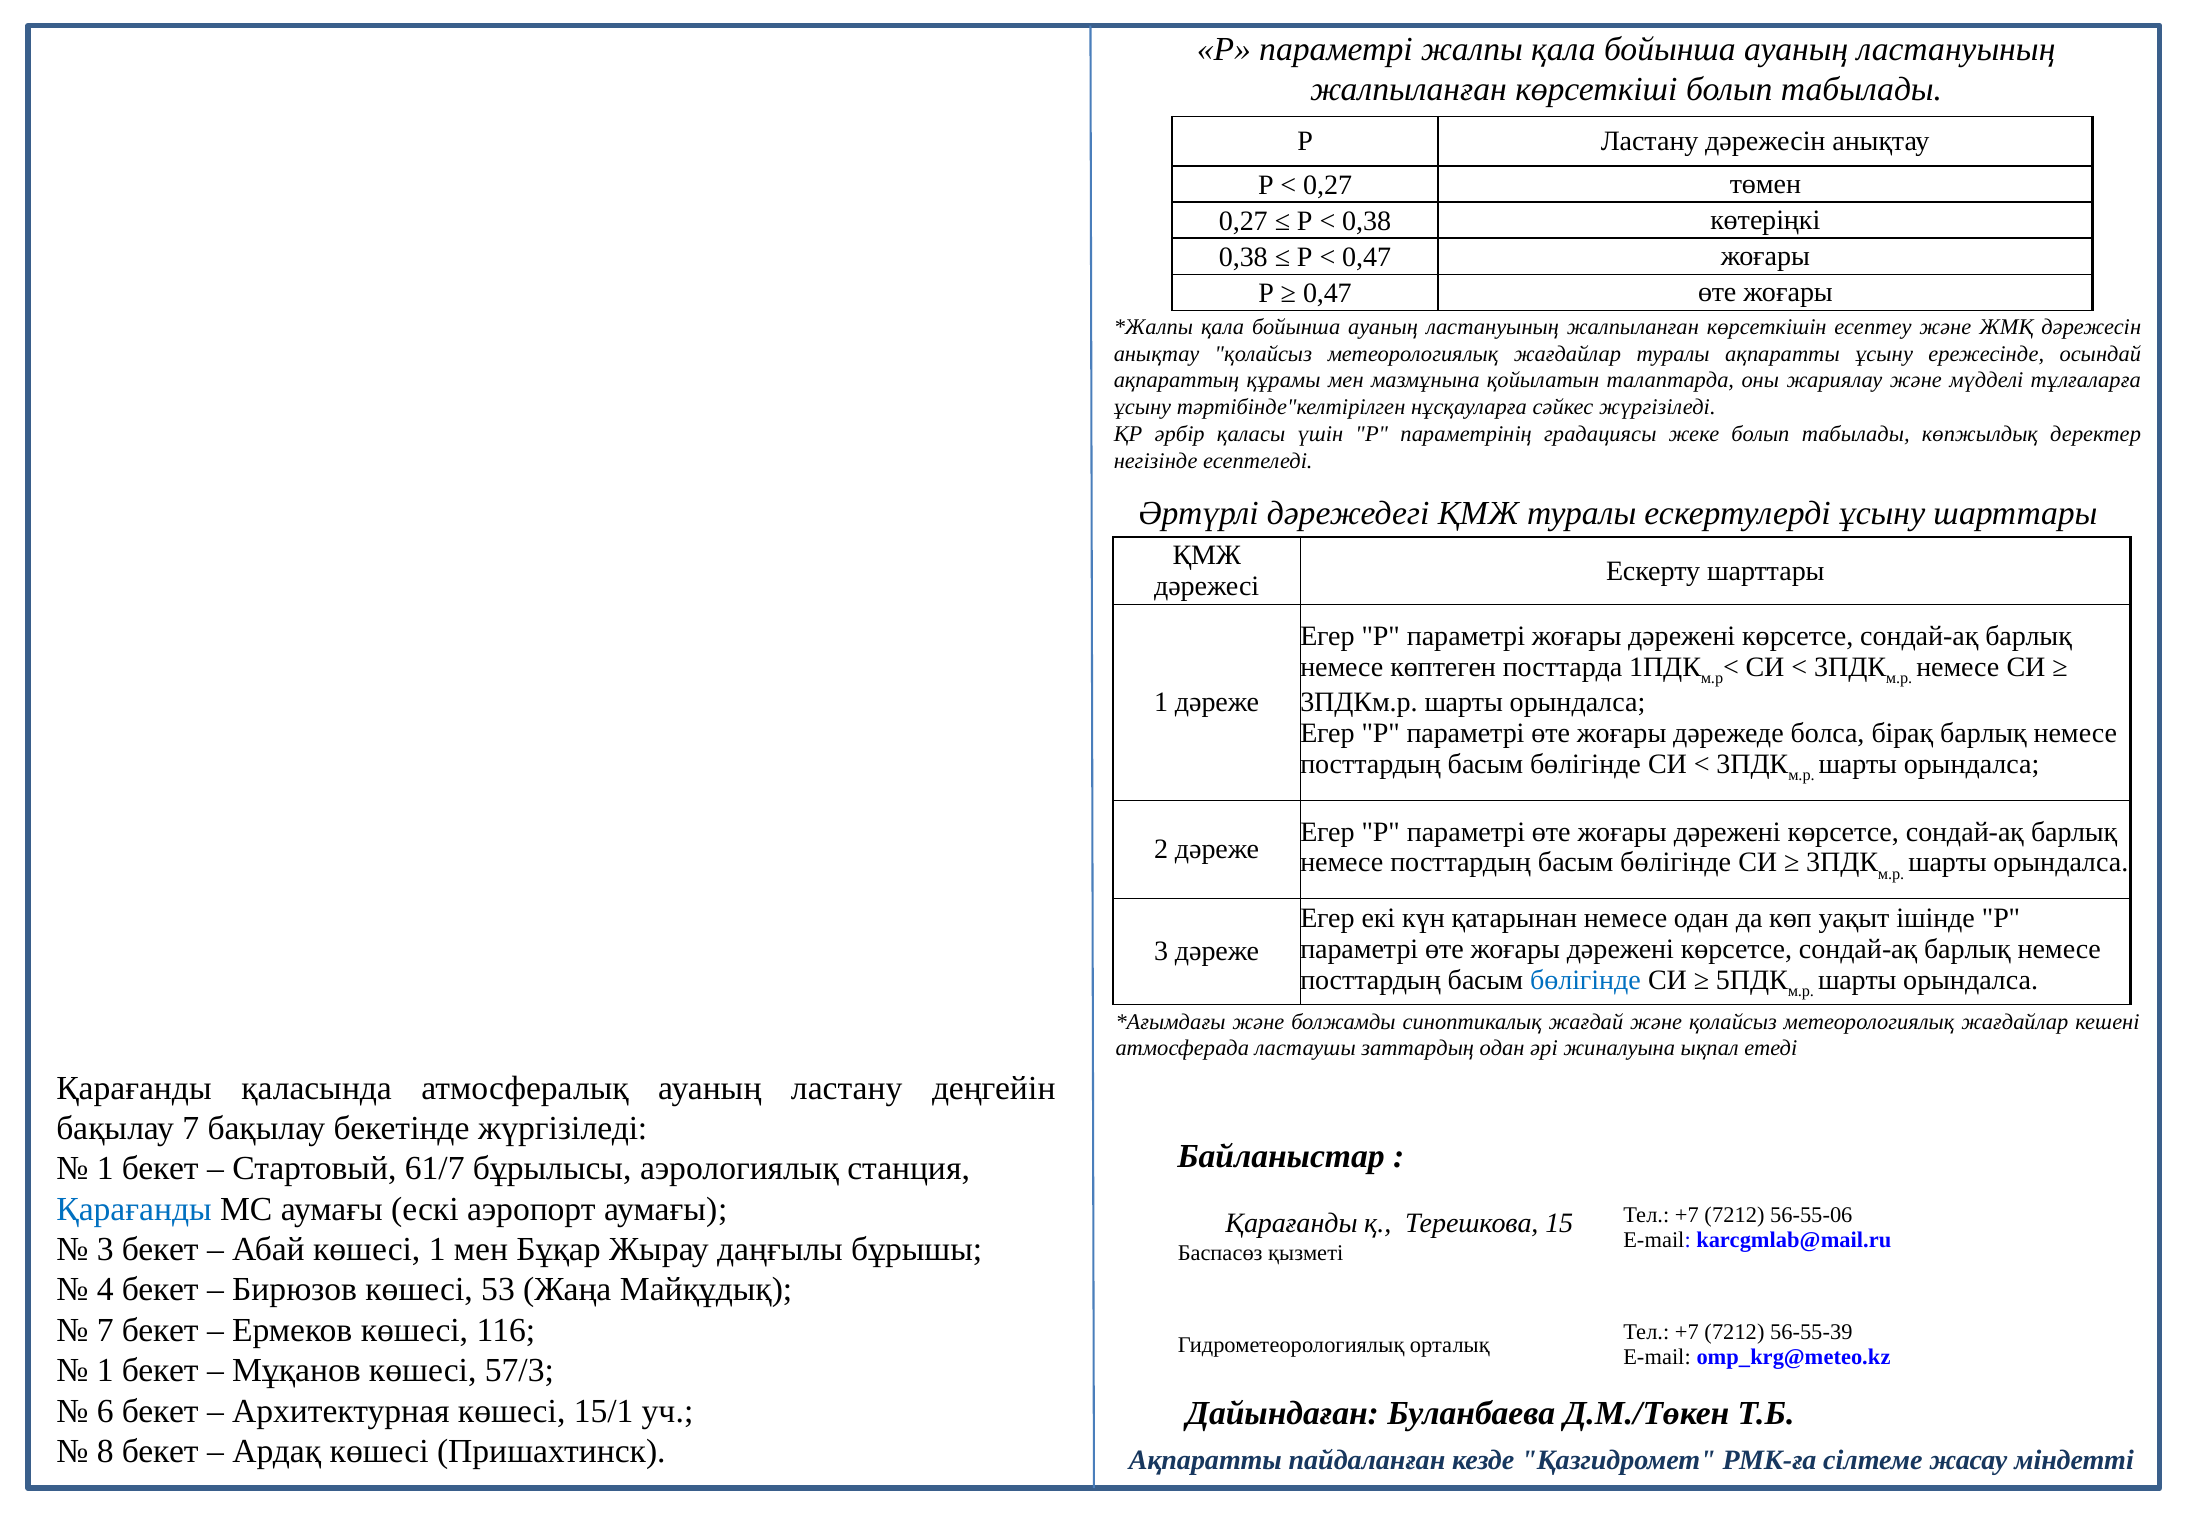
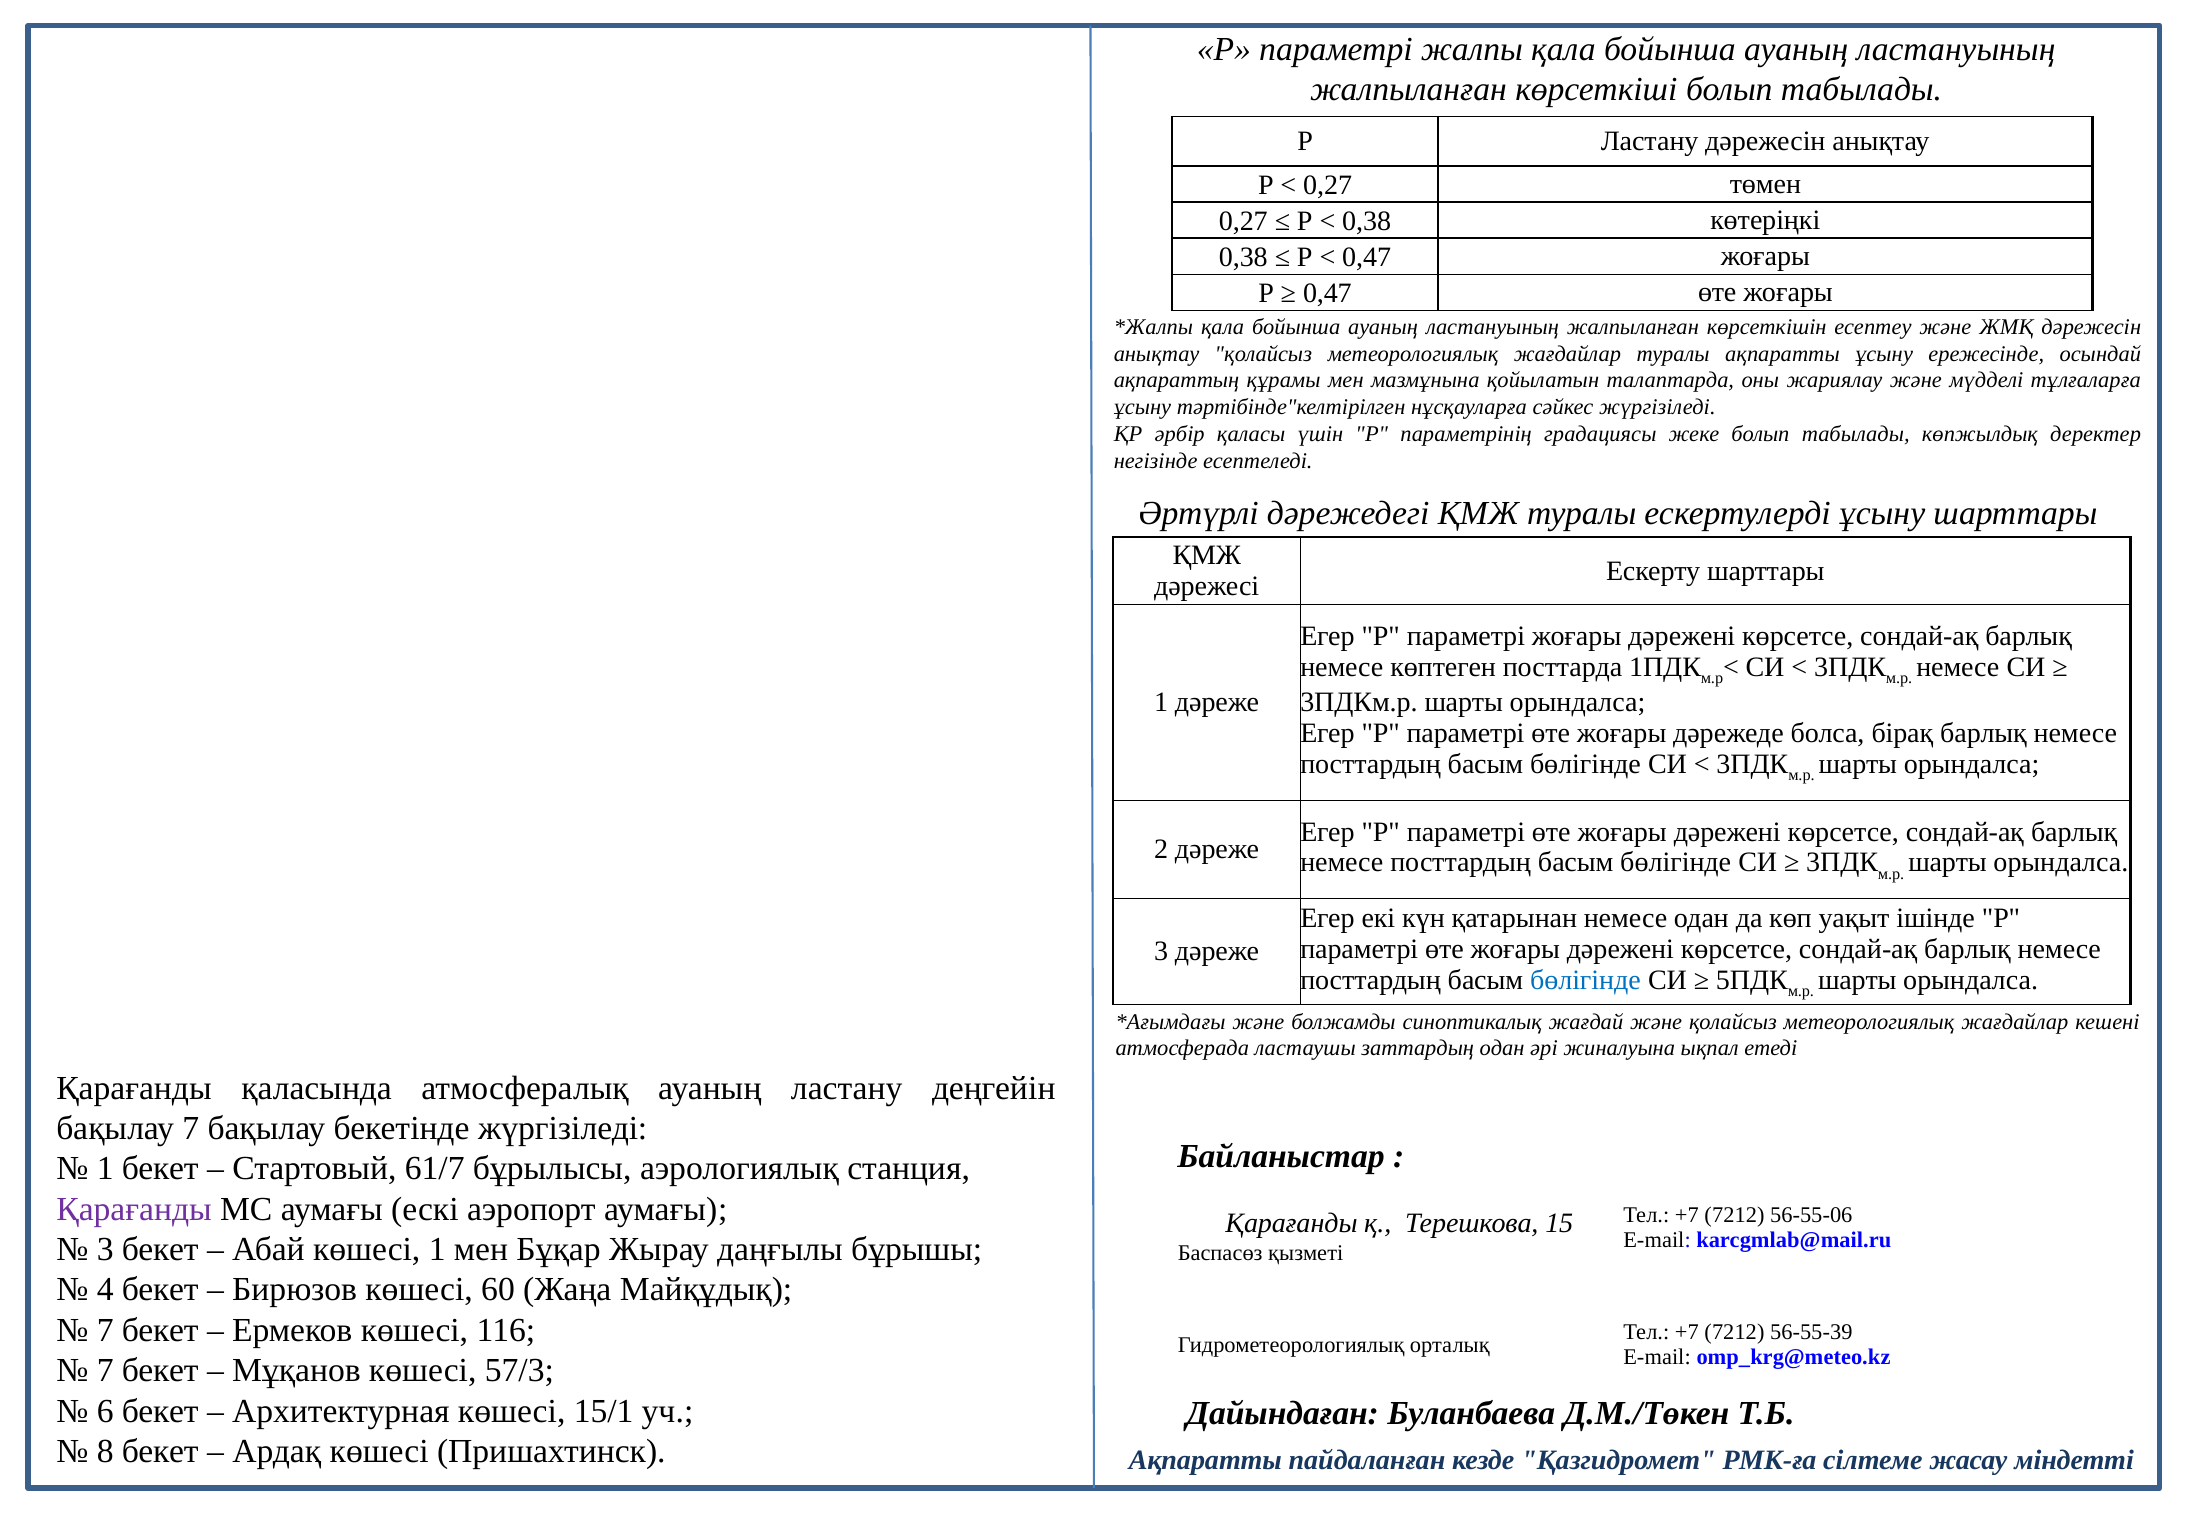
Қарағанды colour: blue -> purple (134, 1210)
53: 53 -> 60 (498, 1290)
1: 1 -> 7 (105, 1371)
